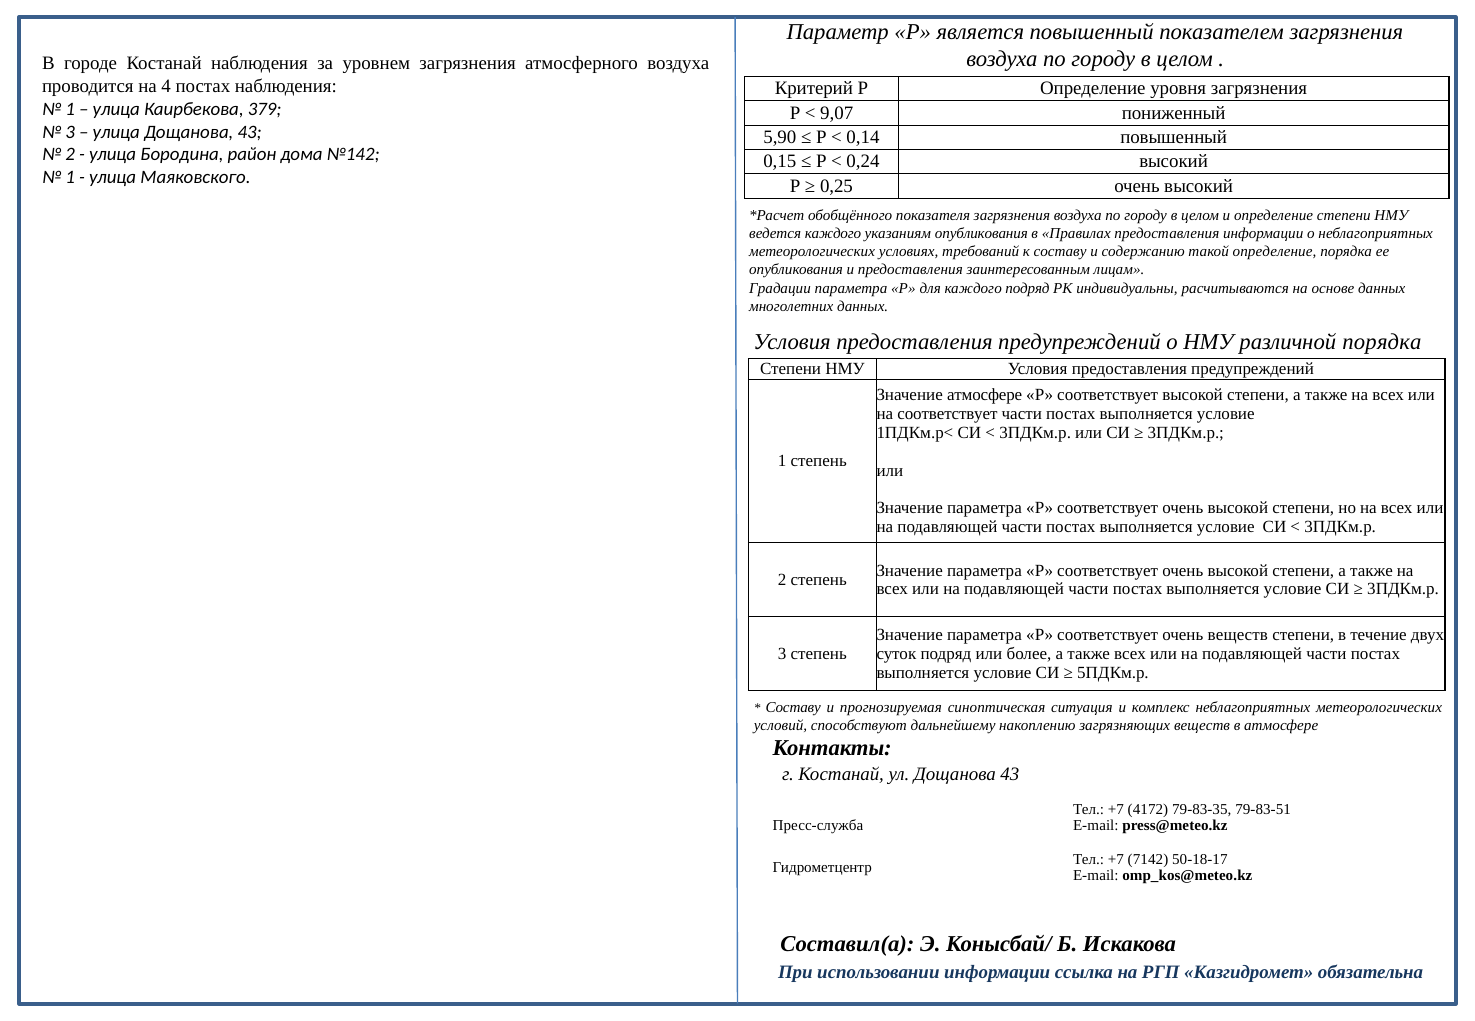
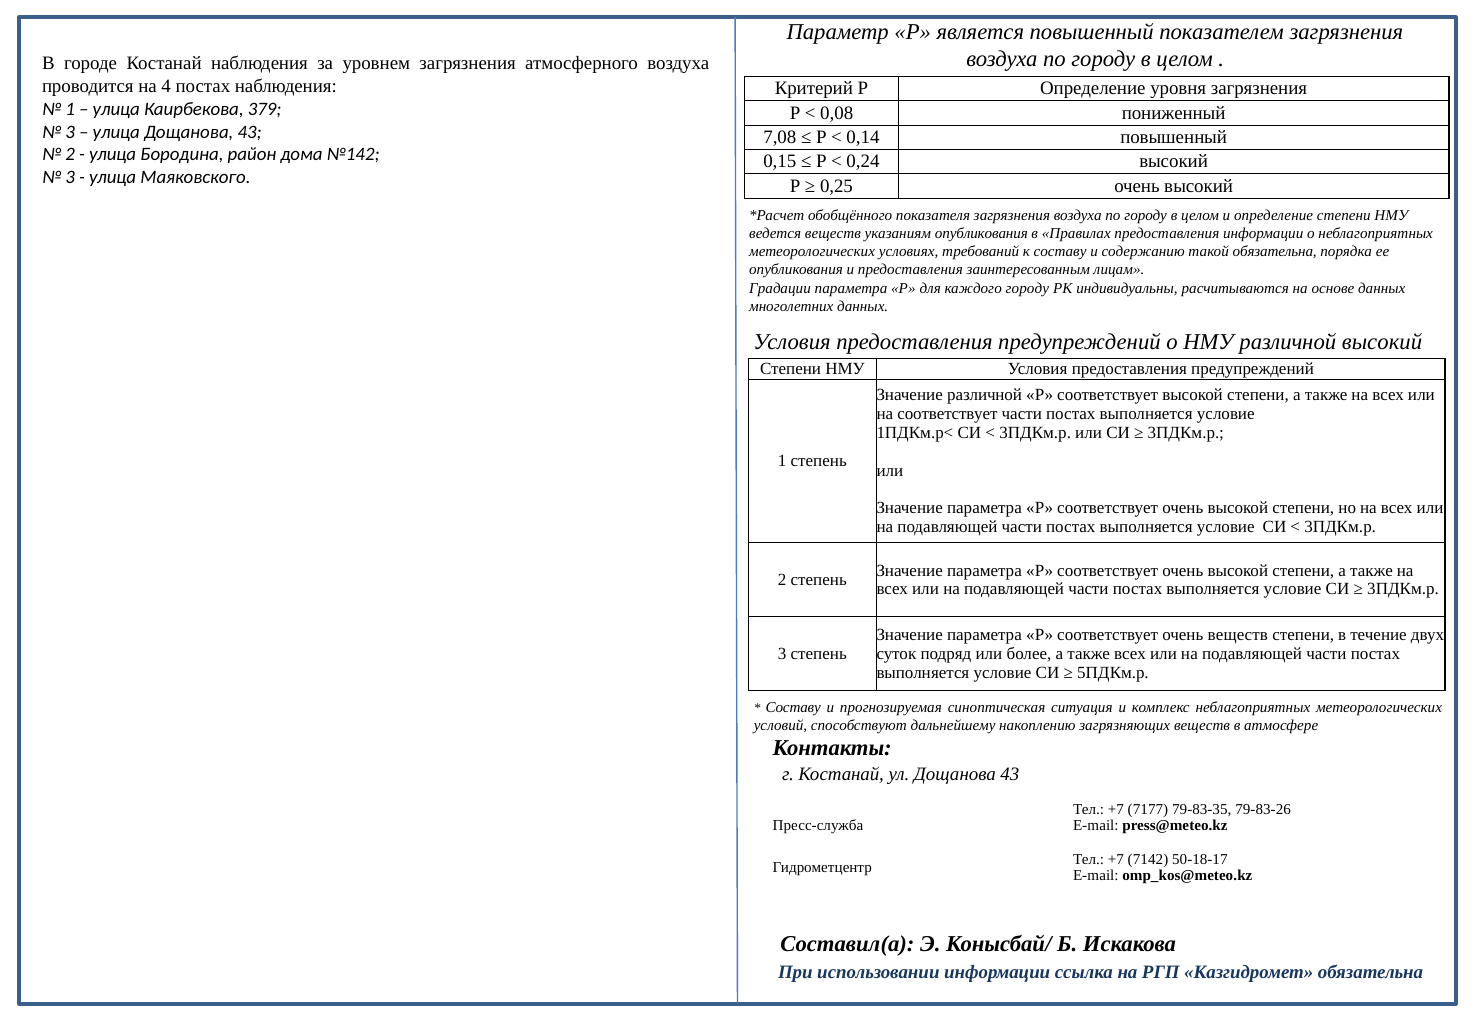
9,07: 9,07 -> 0,08 (837, 113)
5,90: 5,90 -> 7,08 (780, 137)
1: 1 -> 3 (70, 177)
ведется каждого: каждого -> веществ (833, 234)
такой определение: определение -> обязательна (1275, 252)
каждого подряд: подряд -> городу (1027, 288)
различной порядка: порядка -> высокий (1382, 342)
Значение атмосфере: атмосфере -> различной (985, 395)
4172: 4172 -> 7177 (1148, 809)
79-83-51: 79-83-51 -> 79-83-26 (1263, 809)
